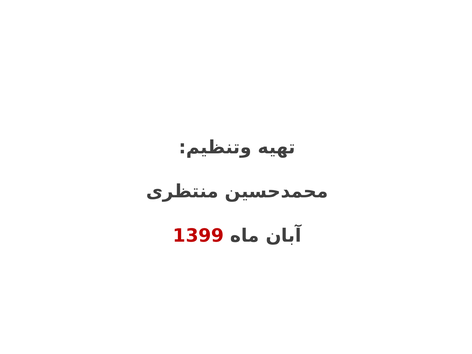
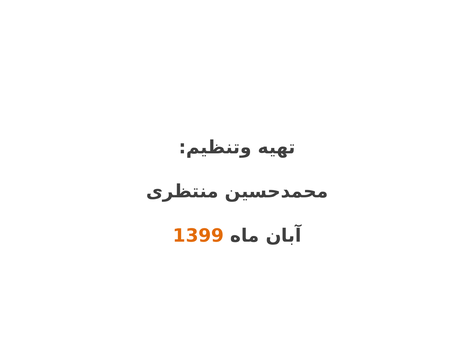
1399 colour: red -> orange (198, 236)
